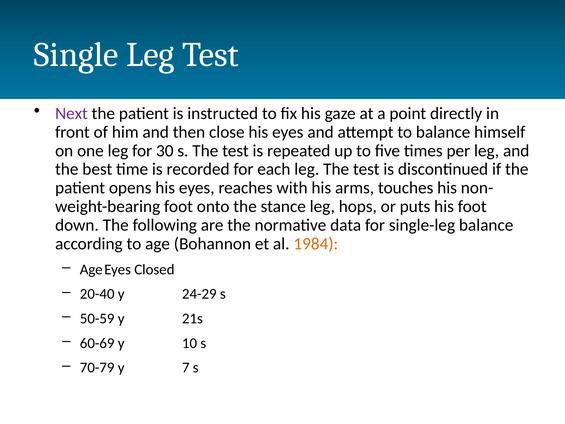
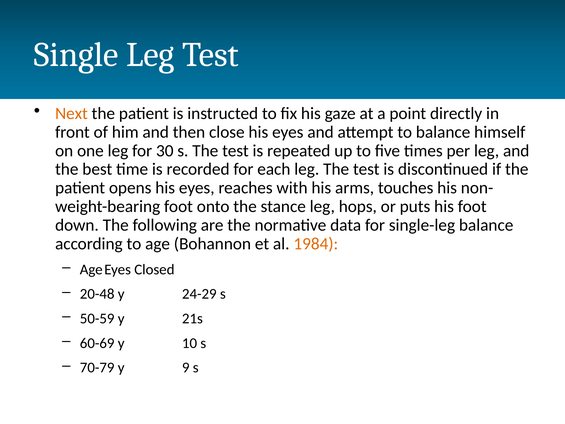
Next colour: purple -> orange (71, 113)
20-40: 20-40 -> 20-48 (97, 294)
7: 7 -> 9 (186, 367)
